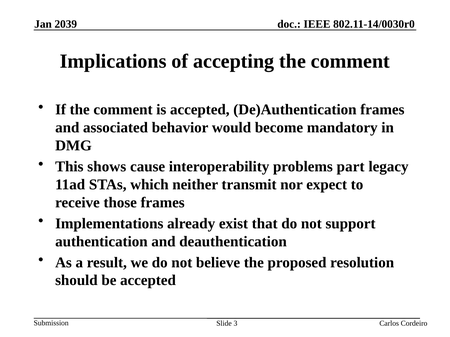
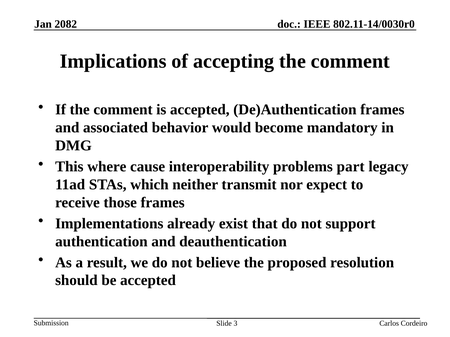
2039: 2039 -> 2082 (66, 24)
shows: shows -> where (107, 167)
